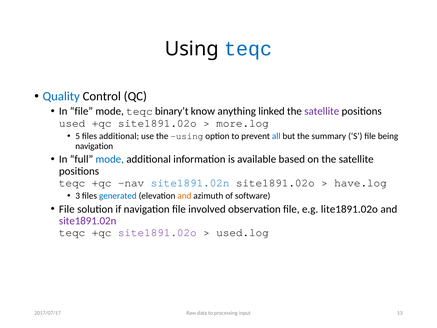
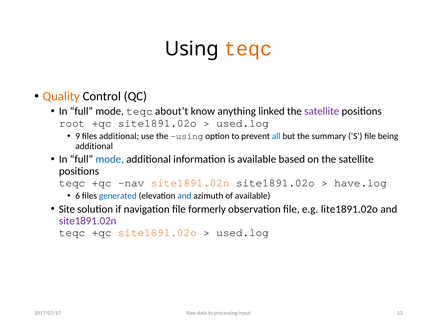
teqc colour: blue -> orange (248, 49)
Quality colour: blue -> orange (61, 96)
file: file -> full (81, 111)
binary’t: binary’t -> about’t (172, 111)
used: used -> root (72, 123)
more.log: more.log -> used.log (243, 123)
5: 5 -> 9 (78, 136)
navigation: navigation -> additional (94, 146)
site1891.02n colour: blue -> orange (190, 183)
3: 3 -> 6 (78, 196)
and colour: orange -> blue (184, 196)
of software: software -> available (253, 196)
File: File -> Site (67, 209)
involved: involved -> formerly (207, 209)
site1891.02o colour: purple -> orange (157, 233)
